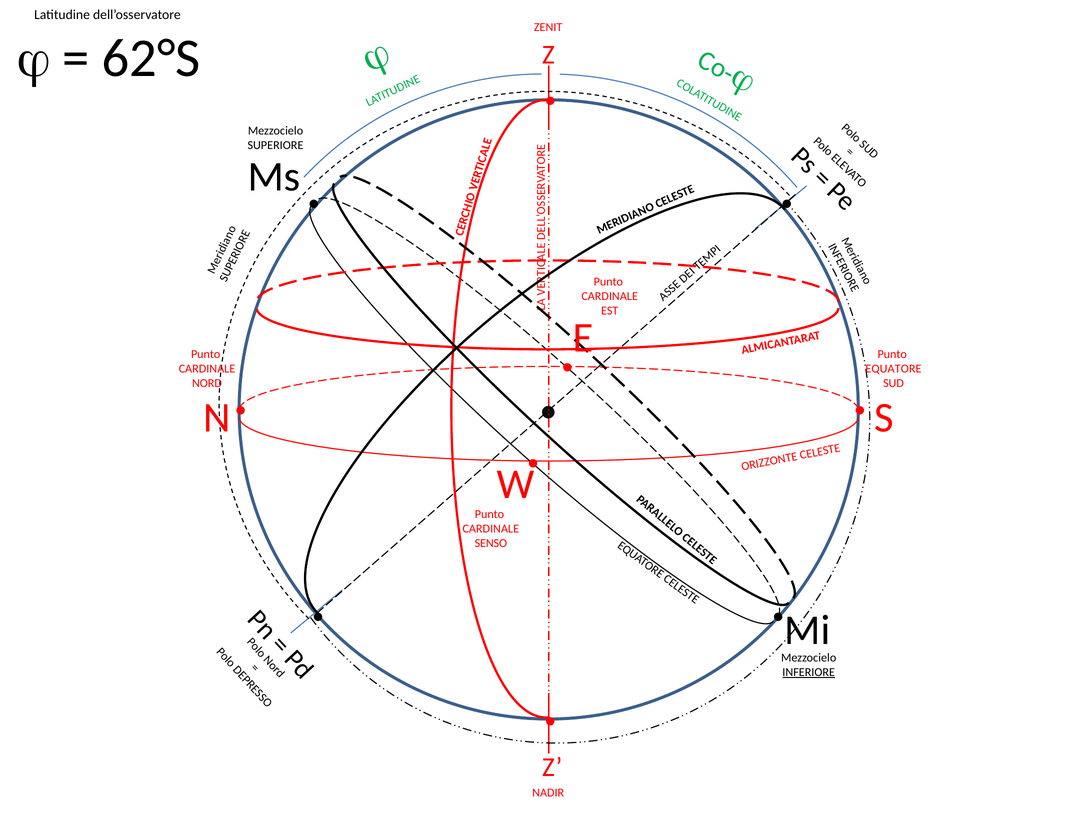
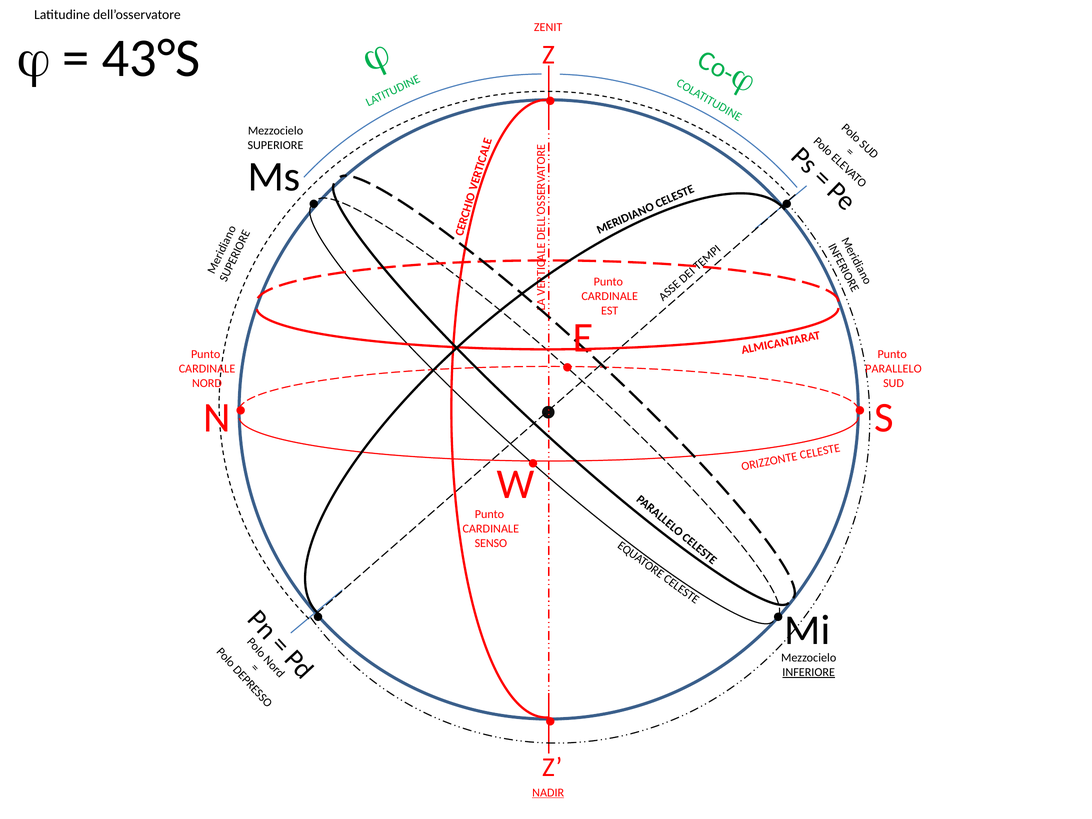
62°S: 62°S -> 43°S (151, 58)
EQUATORE: EQUATORE -> PARALLELO (893, 369)
NADIR underline: none -> present (548, 793)
